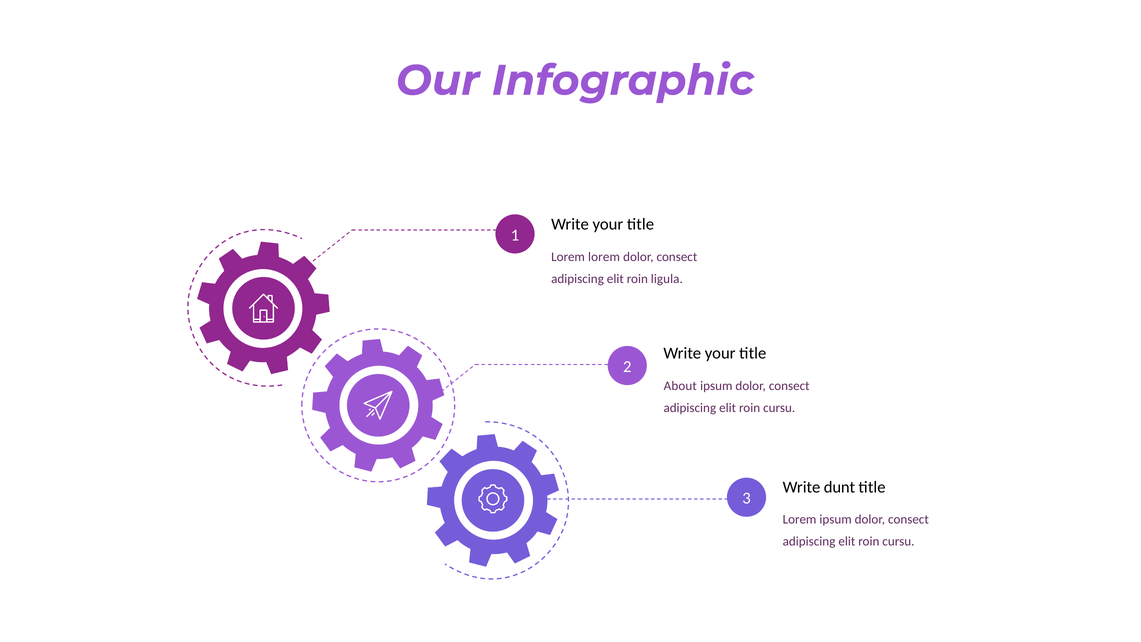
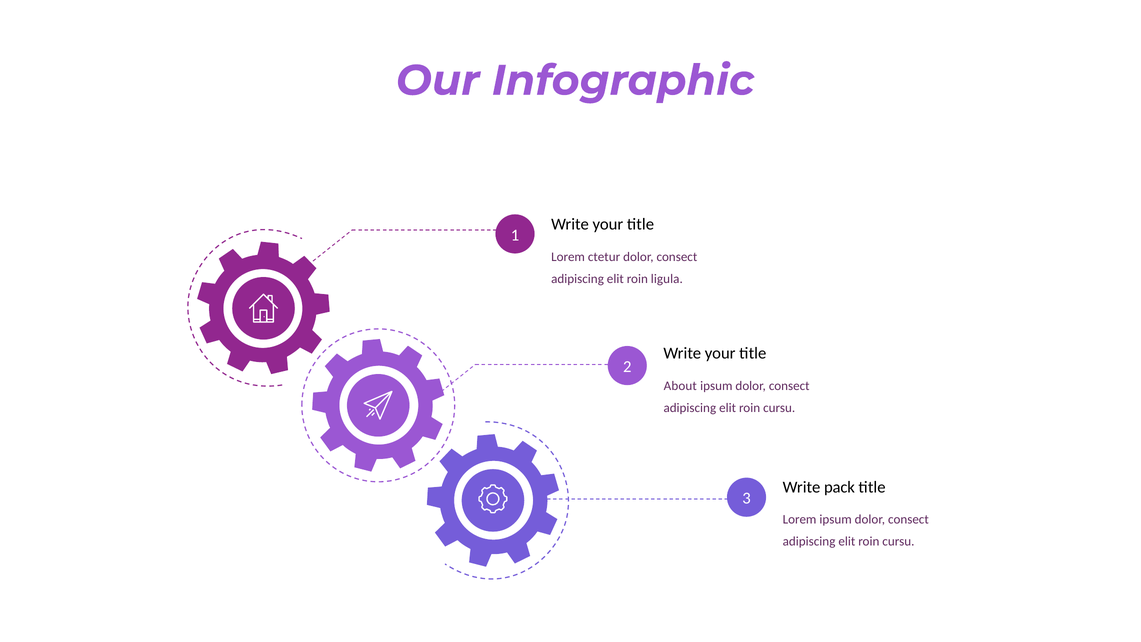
Lorem lorem: lorem -> ctetur (604, 257)
dunt: dunt -> pack (839, 487)
